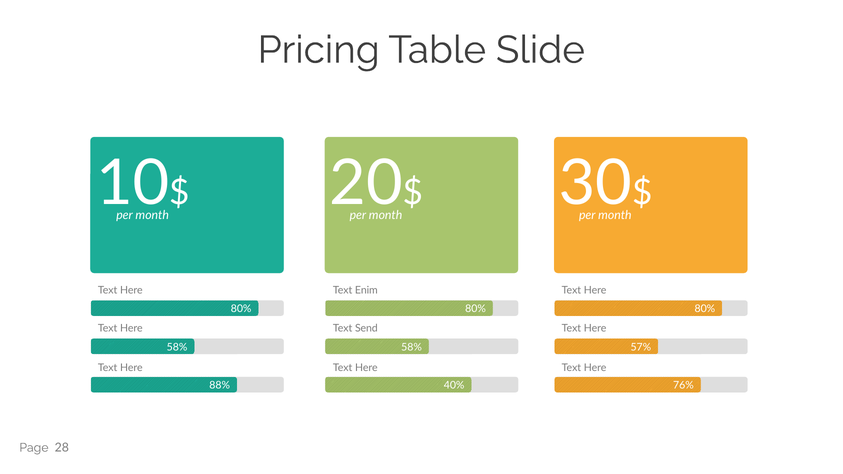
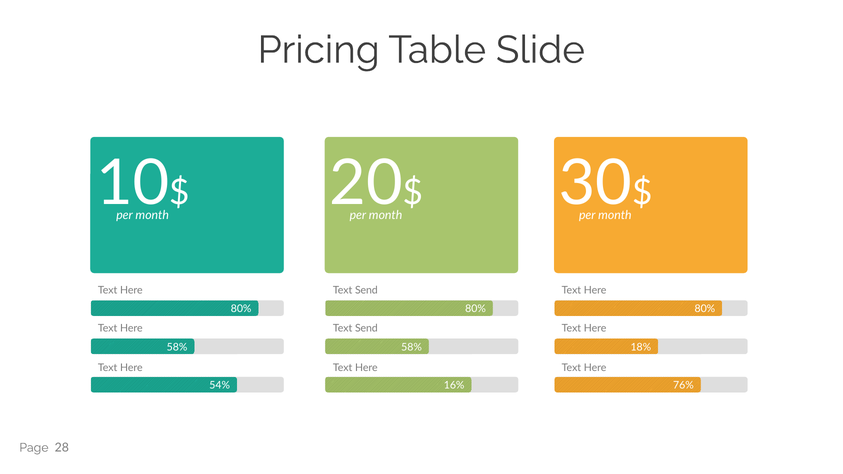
Enim: Enim -> Send (366, 290)
57%: 57% -> 18% (641, 347)
88%: 88% -> 54% (220, 386)
40%: 40% -> 16% (454, 386)
